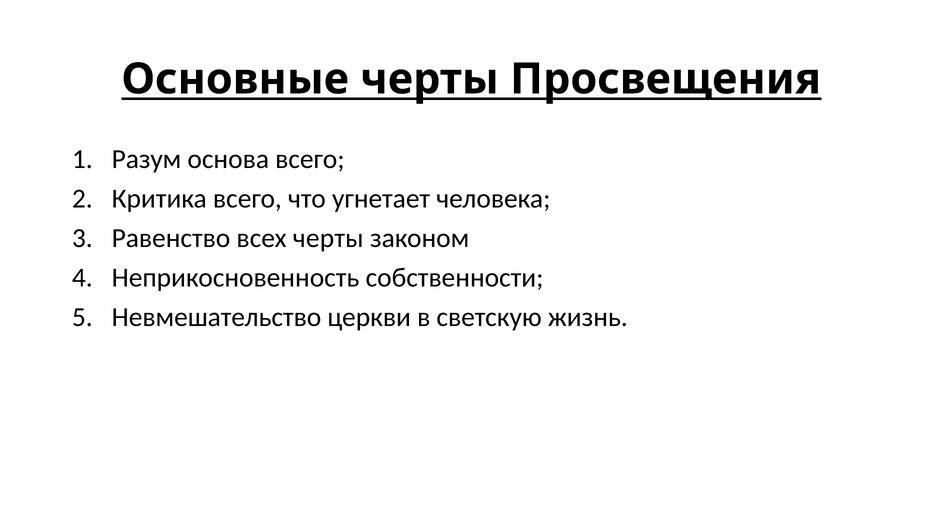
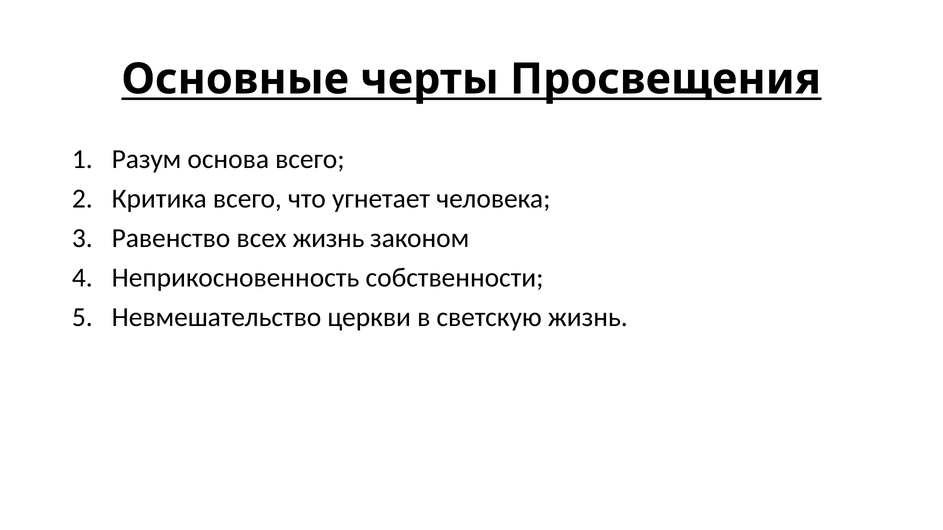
всех черты: черты -> жизнь (328, 239)
